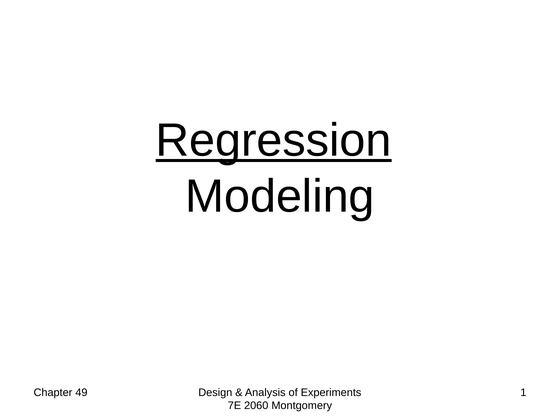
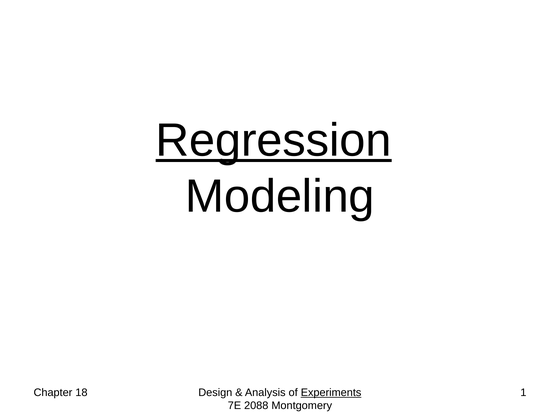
49: 49 -> 18 (81, 393)
Experiments underline: none -> present (331, 393)
2060: 2060 -> 2088 (256, 406)
